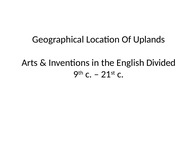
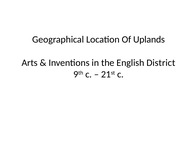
Divided: Divided -> District (161, 63)
